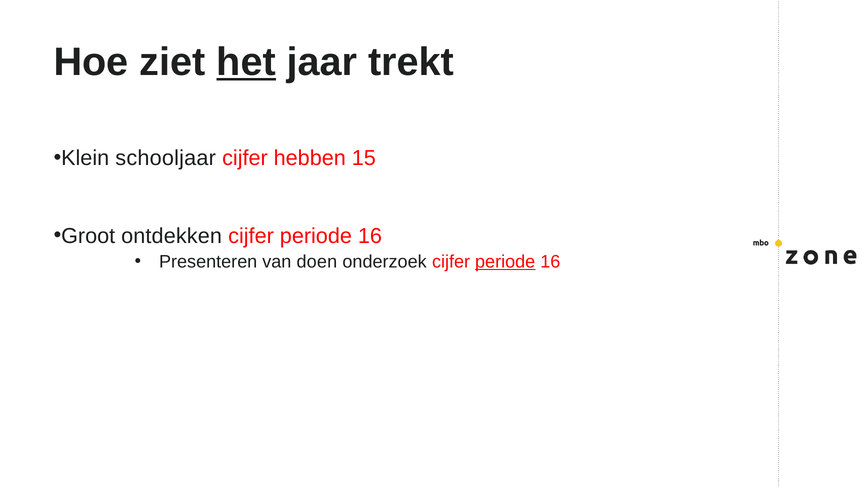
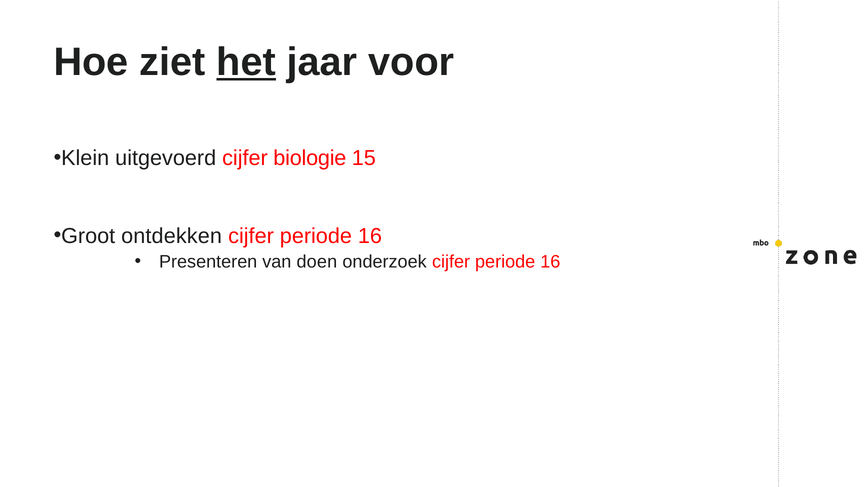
trekt: trekt -> voor (411, 62)
schooljaar: schooljaar -> uitgevoerd (166, 158)
hebben: hebben -> biologie (310, 158)
periode underline: present -> none (505, 261)
